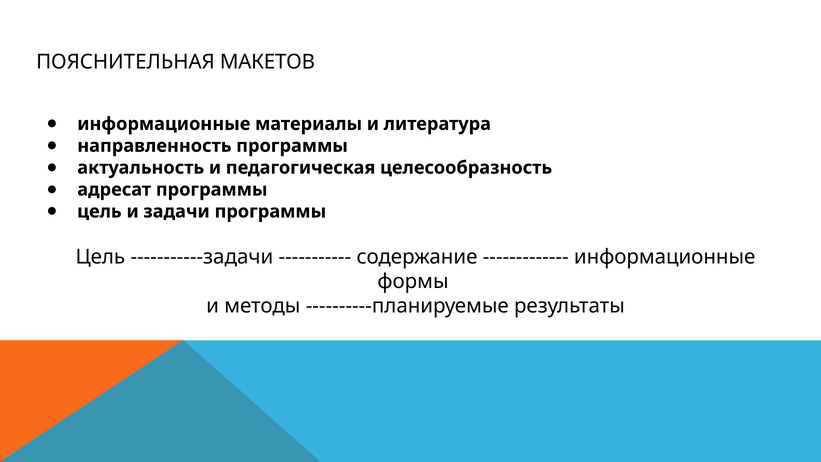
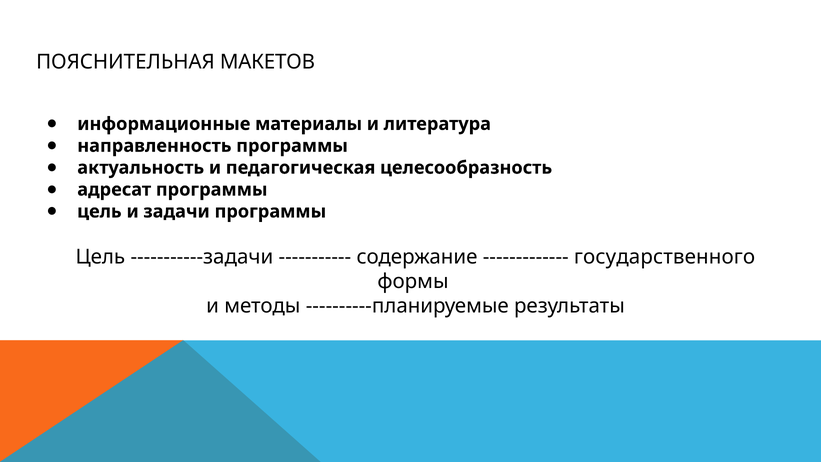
информационные: информационные -> государственного (665, 257)
